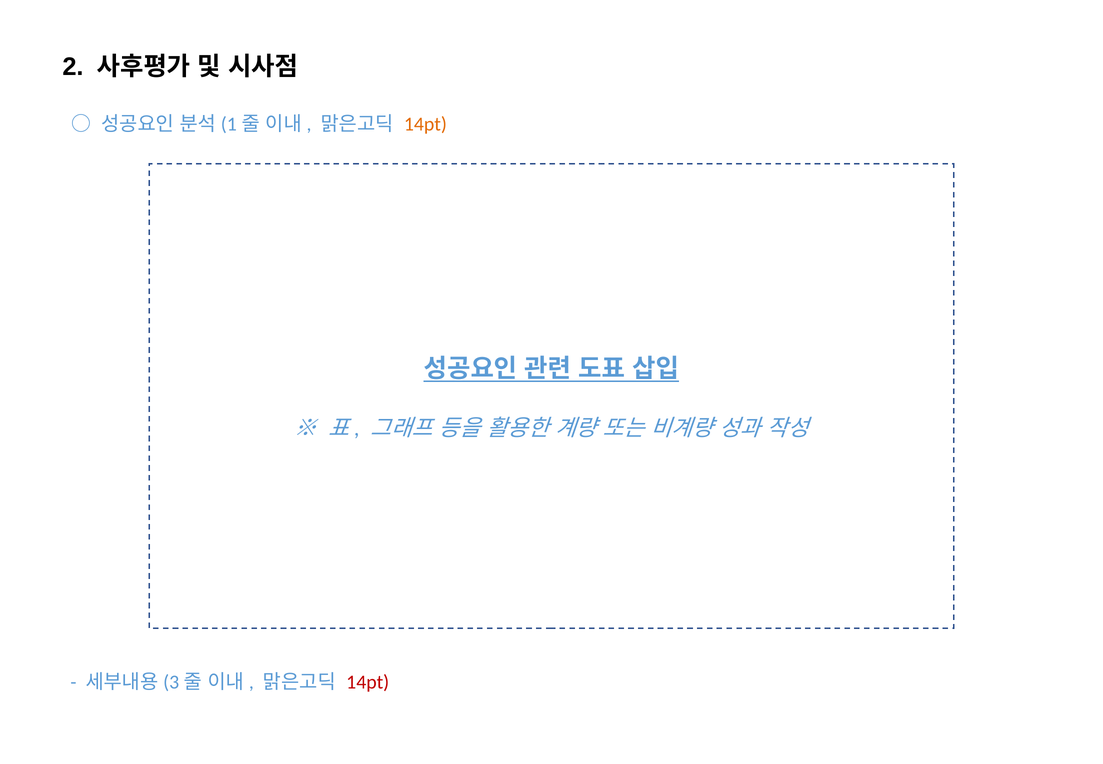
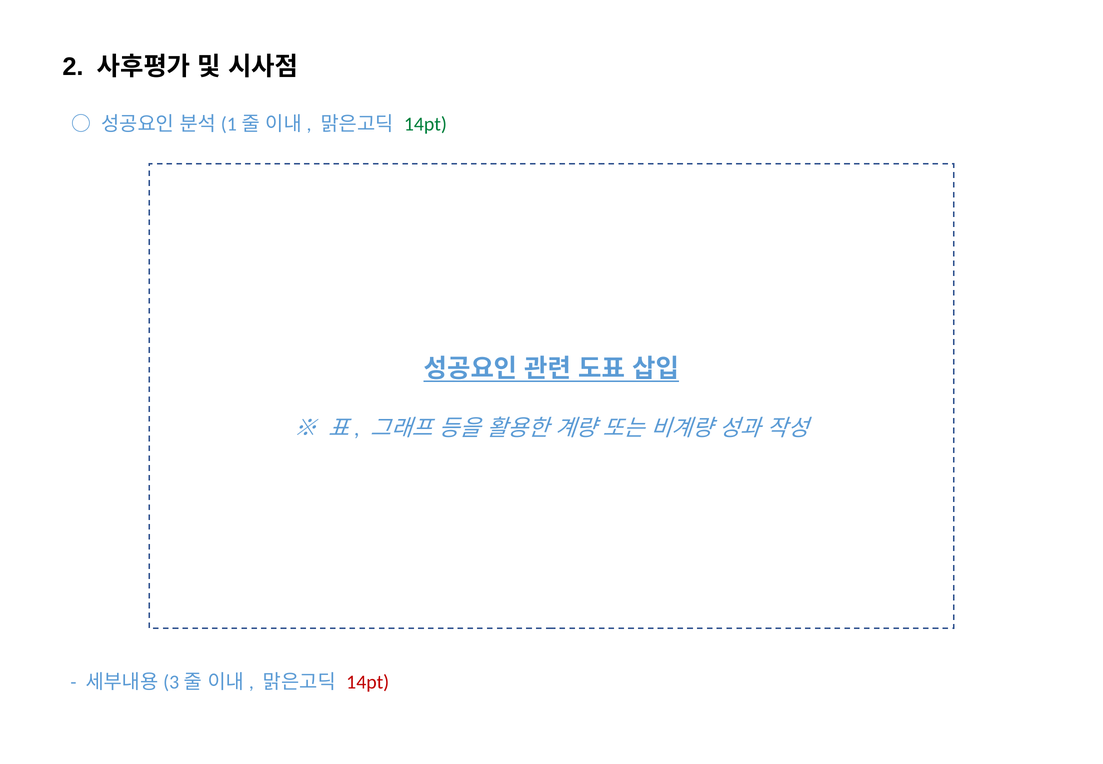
14pt colour: orange -> green (425, 124)
